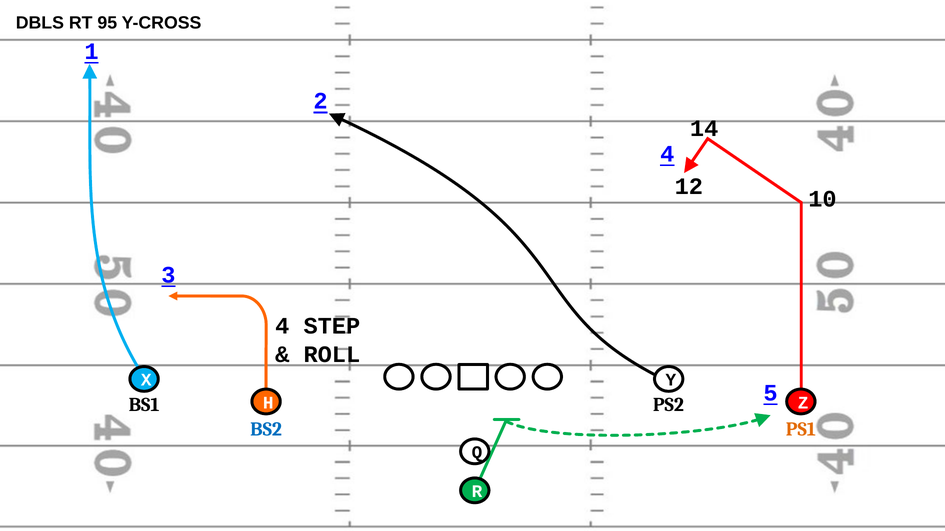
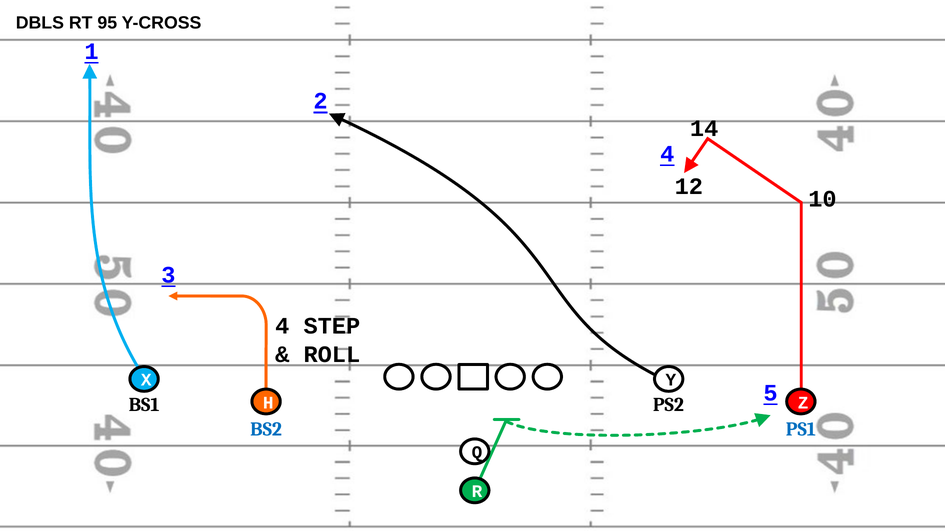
PS1 colour: orange -> blue (801, 430)
